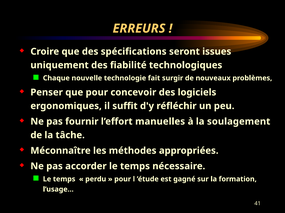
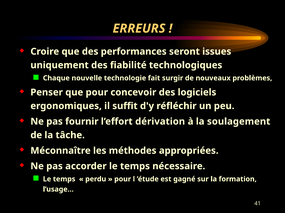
spécifications: spécifications -> performances (134, 52)
manuelles: manuelles -> dérivation (160, 122)
